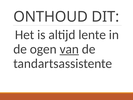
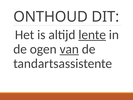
lente underline: none -> present (92, 35)
